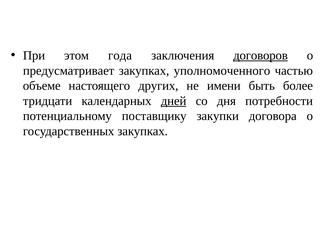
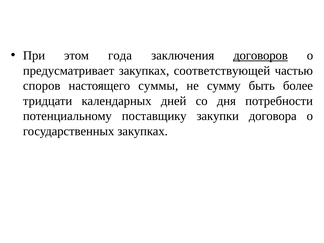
уполномоченного: уполномоченного -> соответствующей (222, 71)
объеме: объеме -> споров (42, 86)
других: других -> суммы (158, 86)
имени: имени -> сумму (224, 86)
дней underline: present -> none (174, 101)
